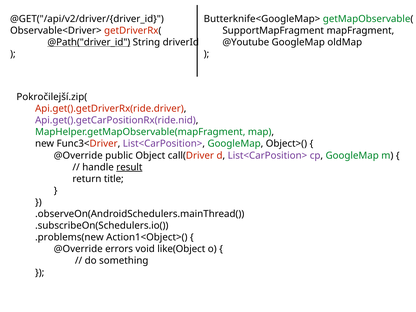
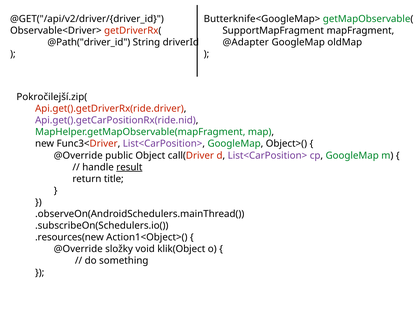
@Path("driver_id underline: present -> none (89, 42)
@Youtube: @Youtube -> @Adapter (246, 42)
.problems(new: .problems(new -> .resources(new (69, 237)
errors: errors -> složky (119, 249)
like(Object: like(Object -> klik(Object (181, 249)
